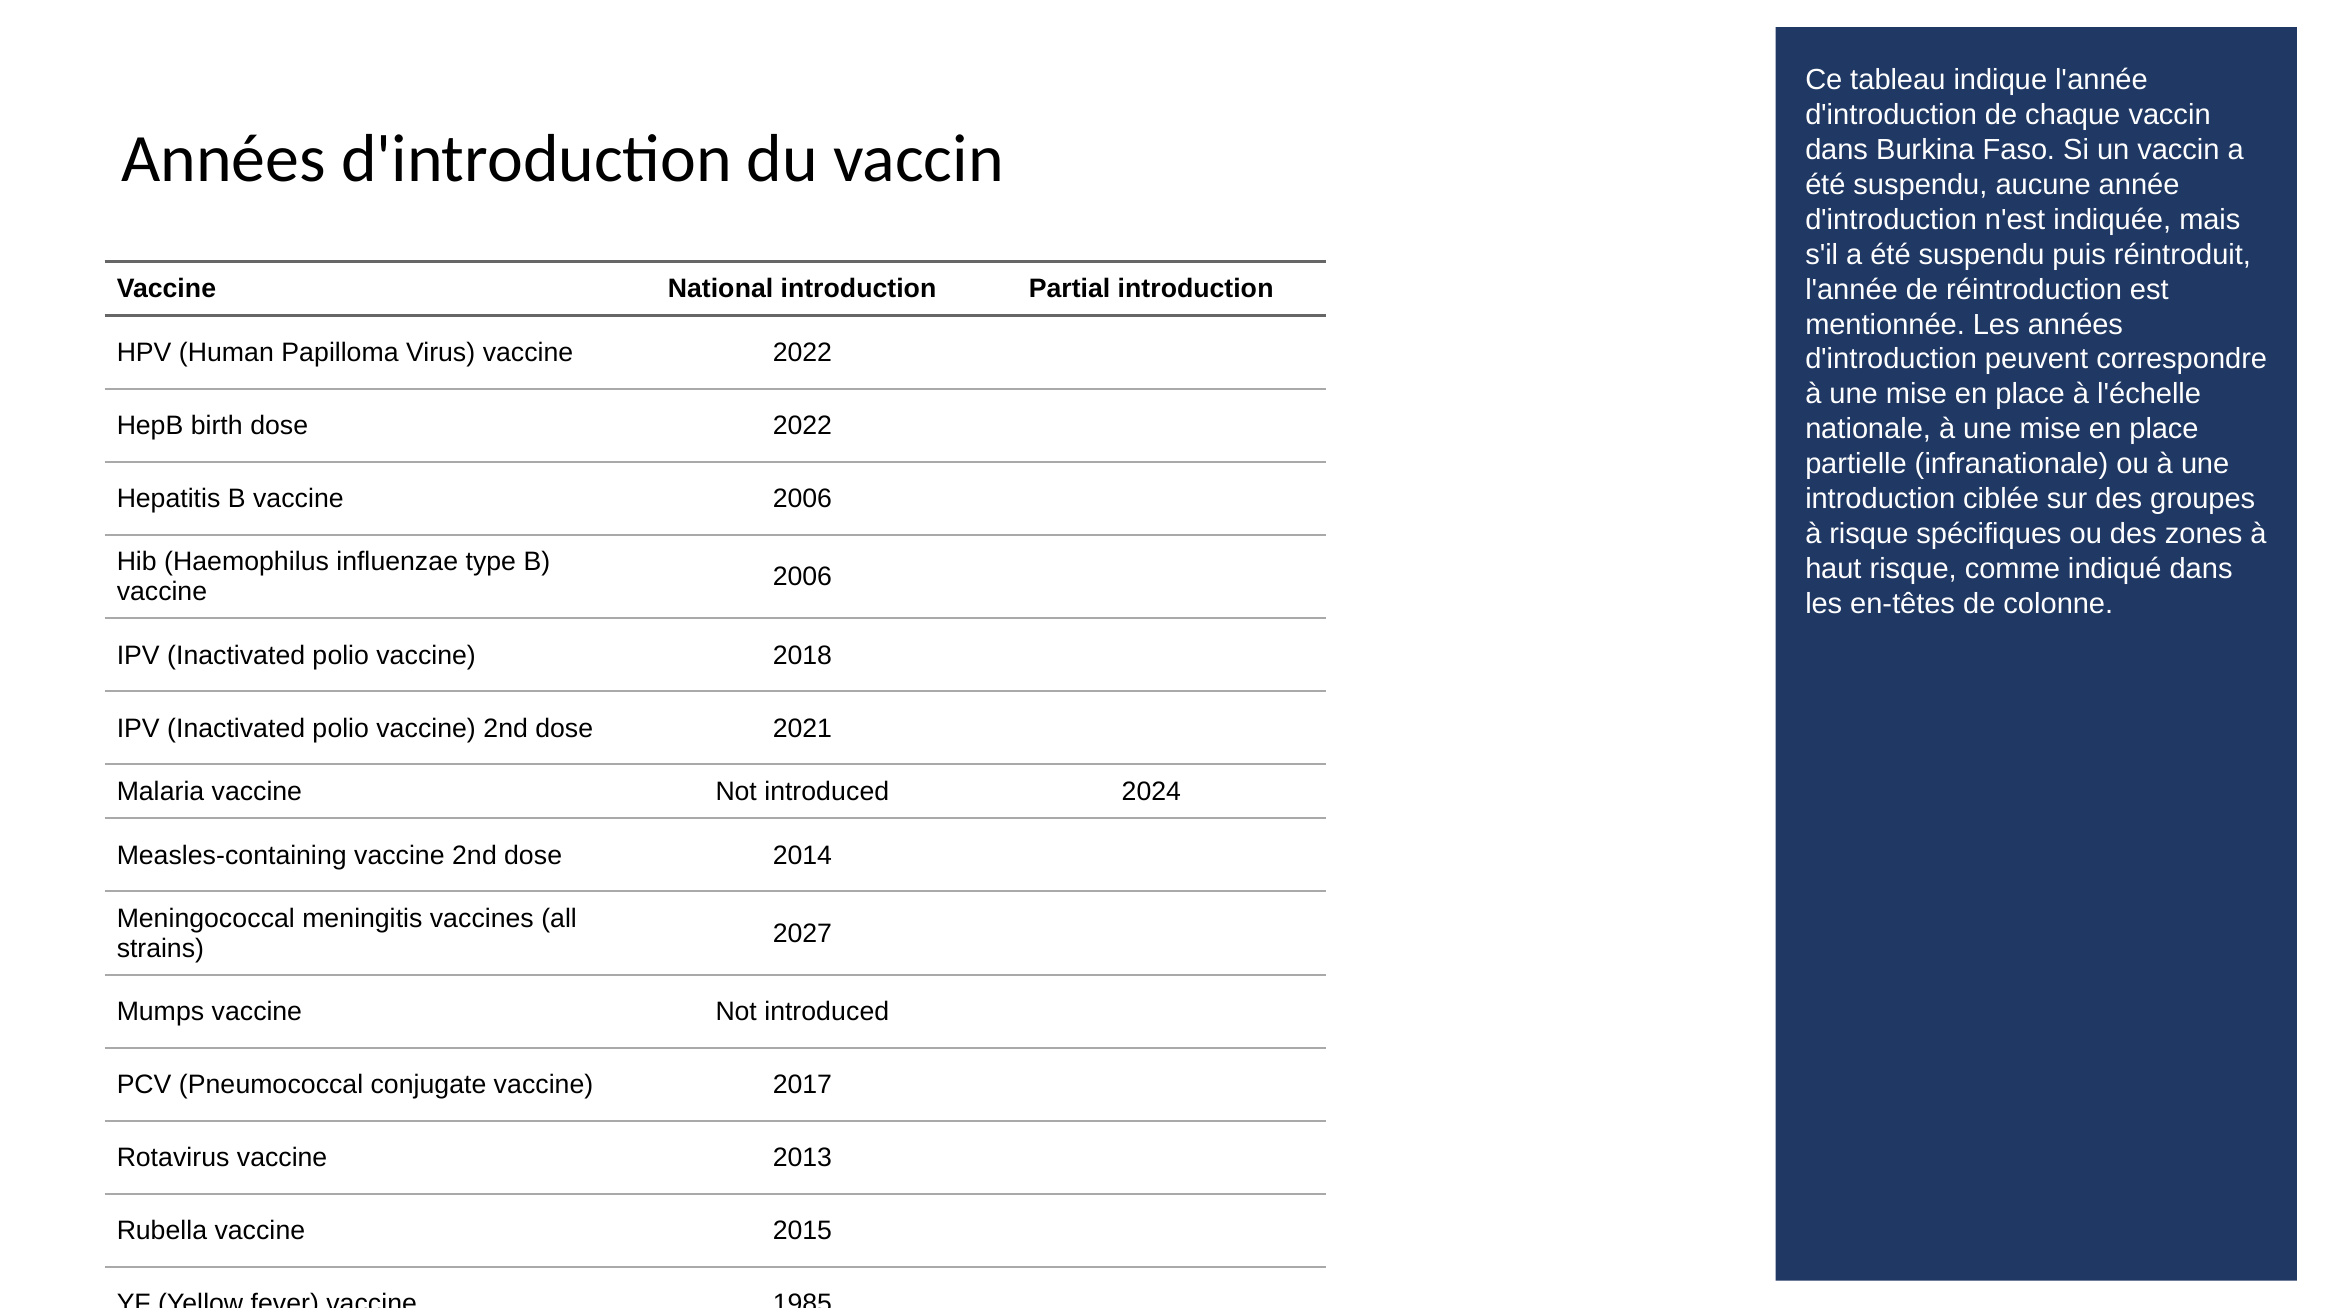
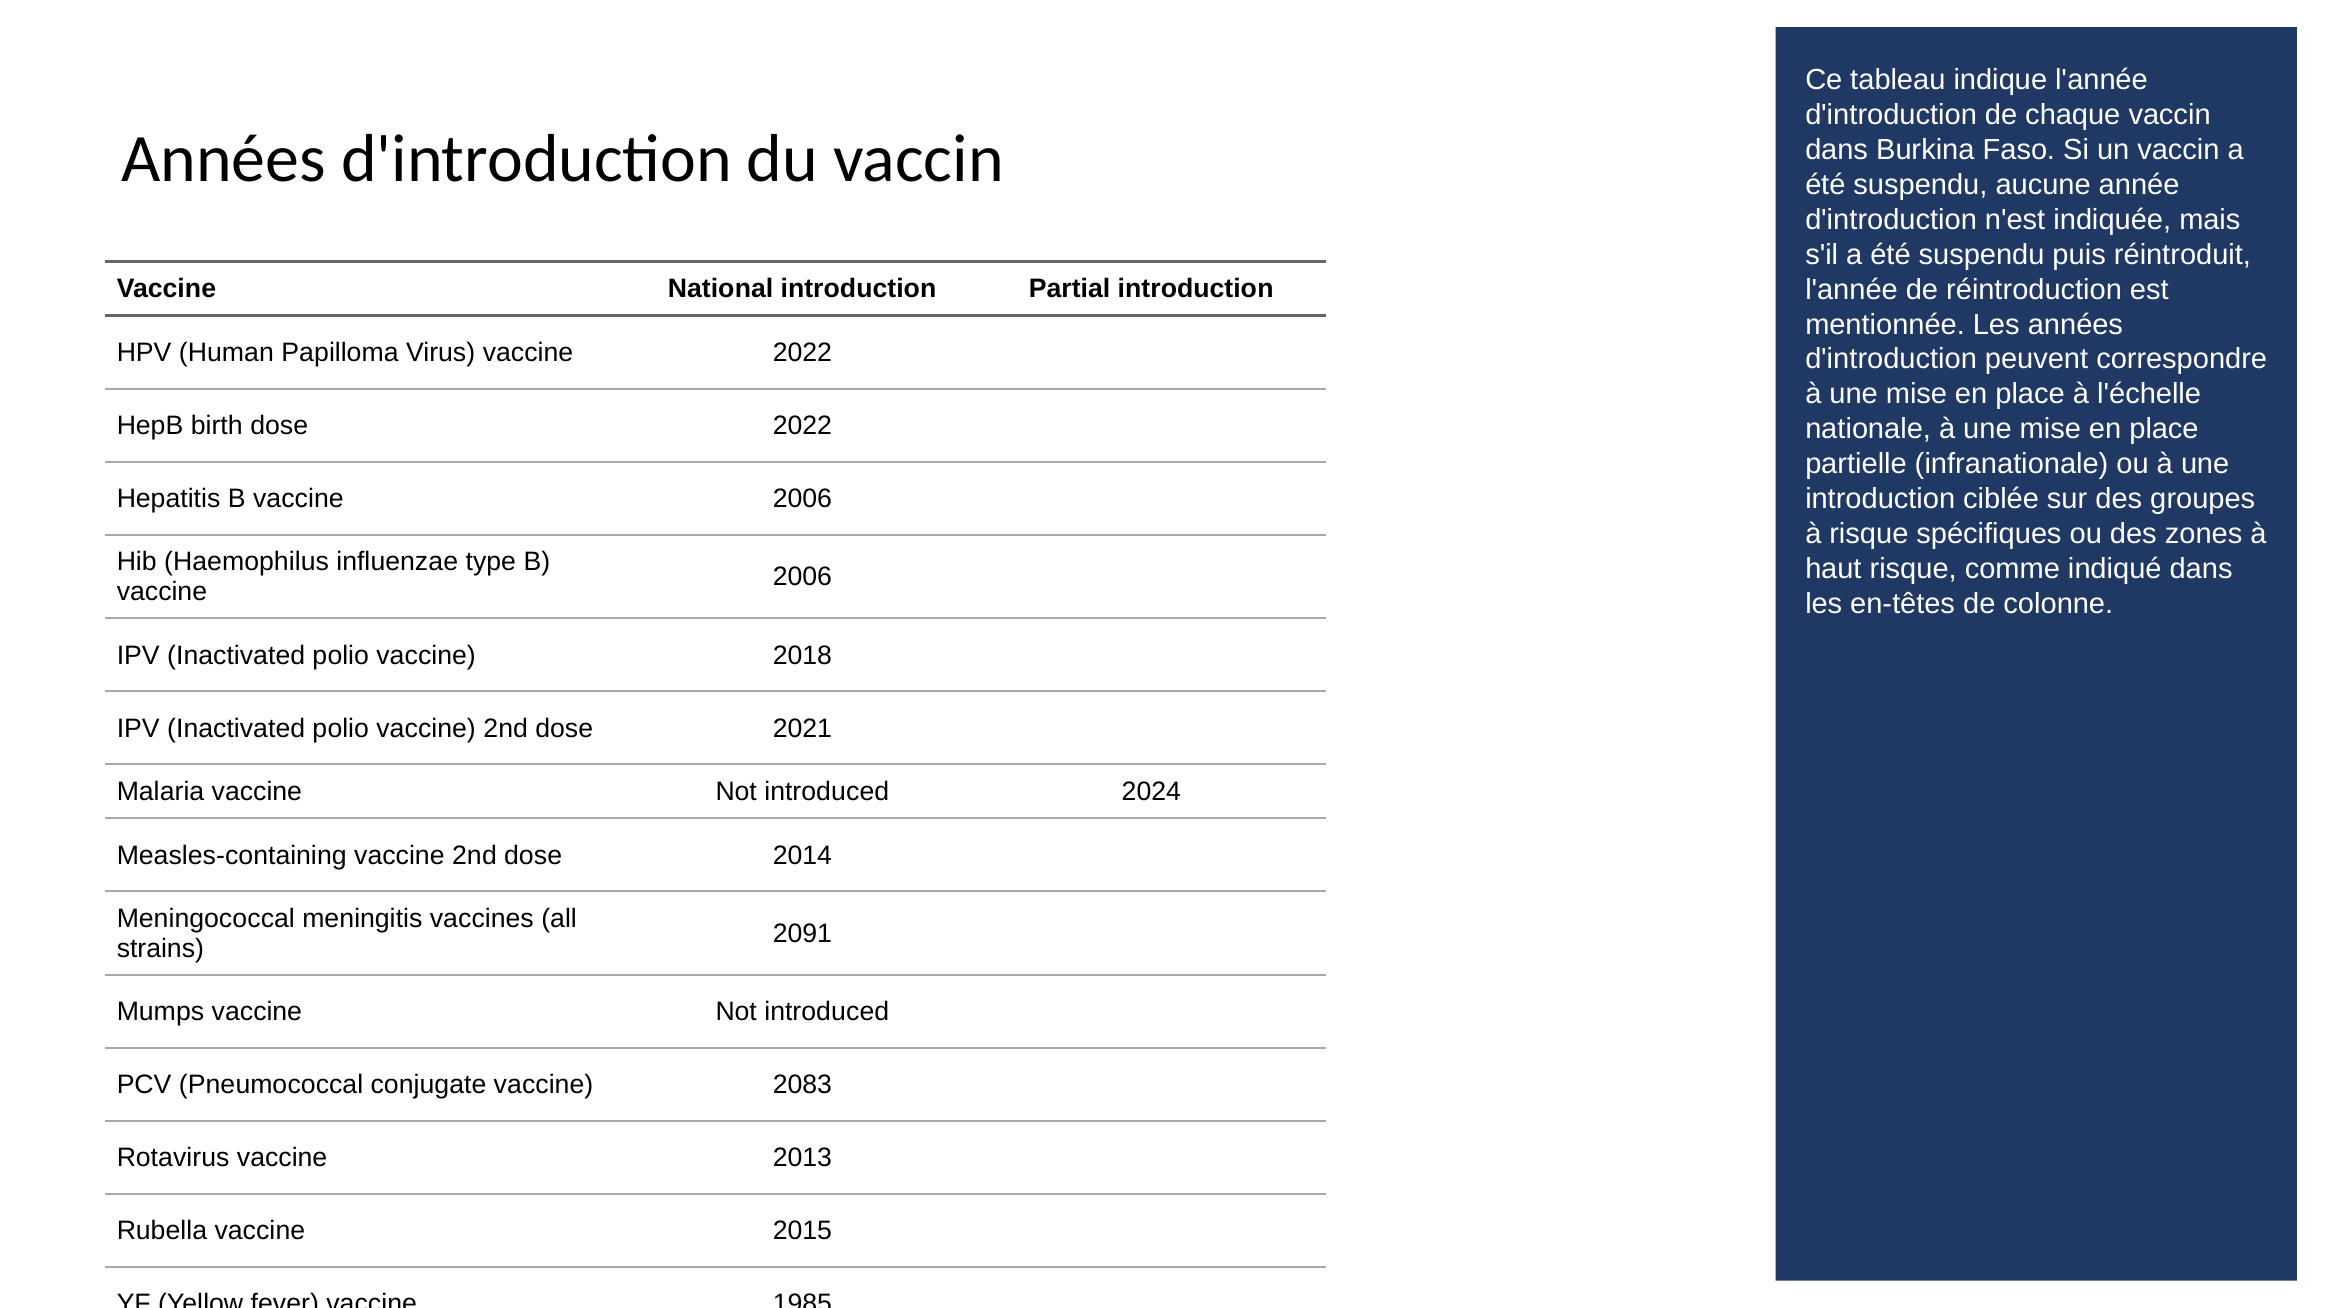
2027: 2027 -> 2091 (802, 934)
2017: 2017 -> 2083 (802, 1085)
